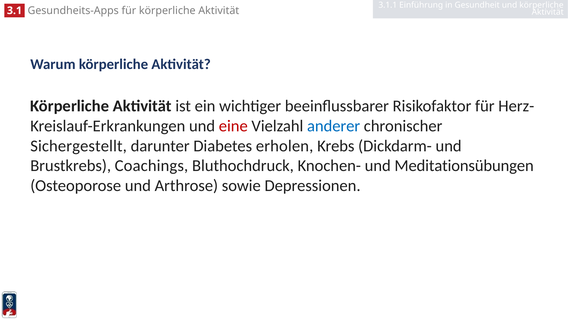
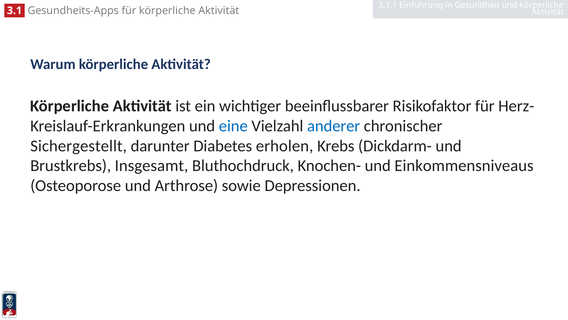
eine colour: red -> blue (233, 126)
Coachings: Coachings -> Insgesamt (151, 166)
Meditationsübungen: Meditationsübungen -> Einkommensniveaus (464, 166)
